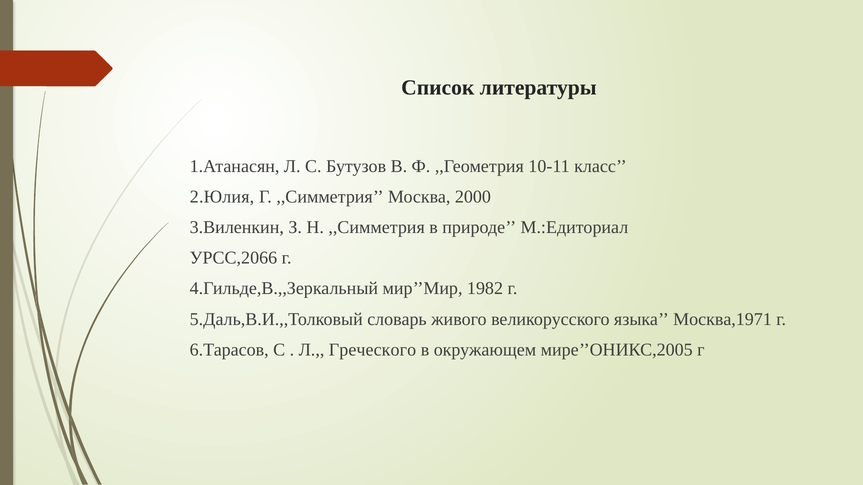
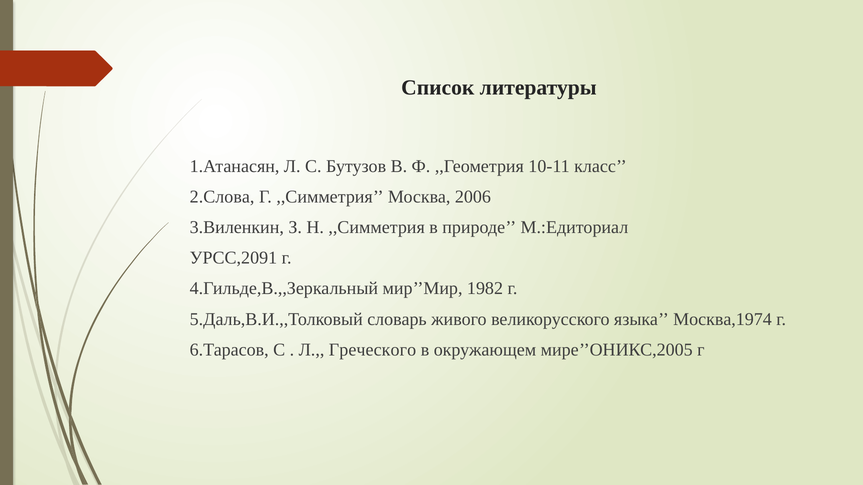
2.Юлия: 2.Юлия -> 2.Слова (222, 197)
2000: 2000 -> 2006 (473, 197)
УРСС,2066: УРСС,2066 -> УРСС,2091 (233, 258)
Москва,1971: Москва,1971 -> Москва,1974 (723, 319)
